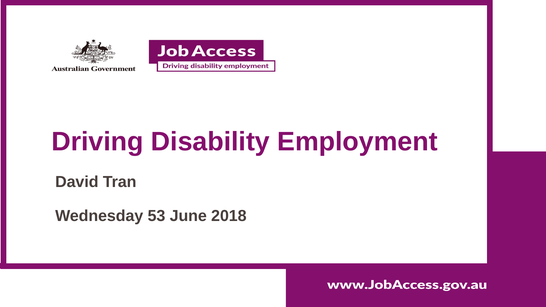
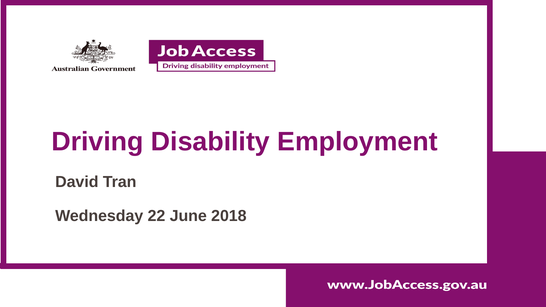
53: 53 -> 22 (156, 216)
